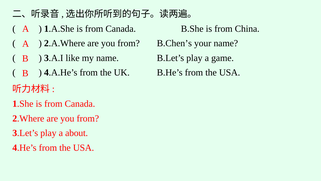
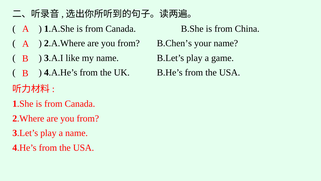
a about: about -> name (77, 133)
